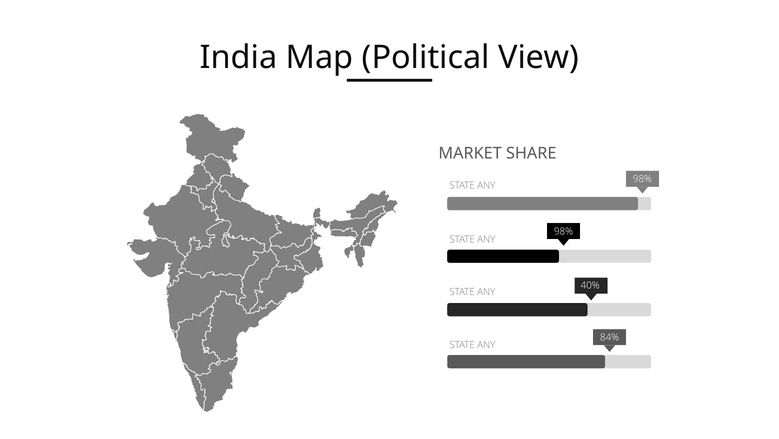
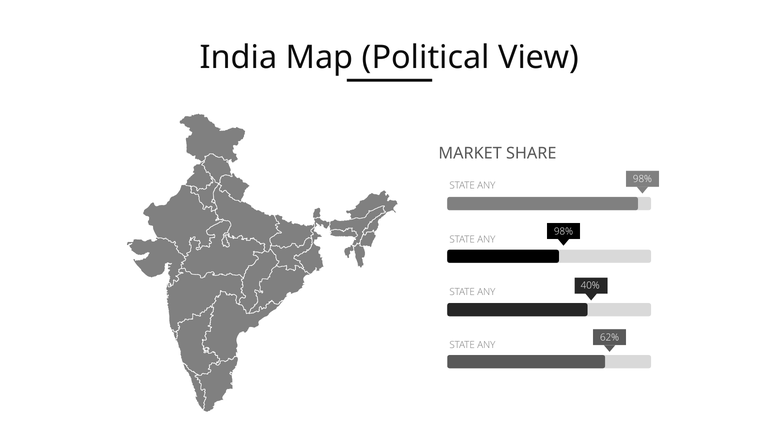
84%: 84% -> 62% (610, 337)
